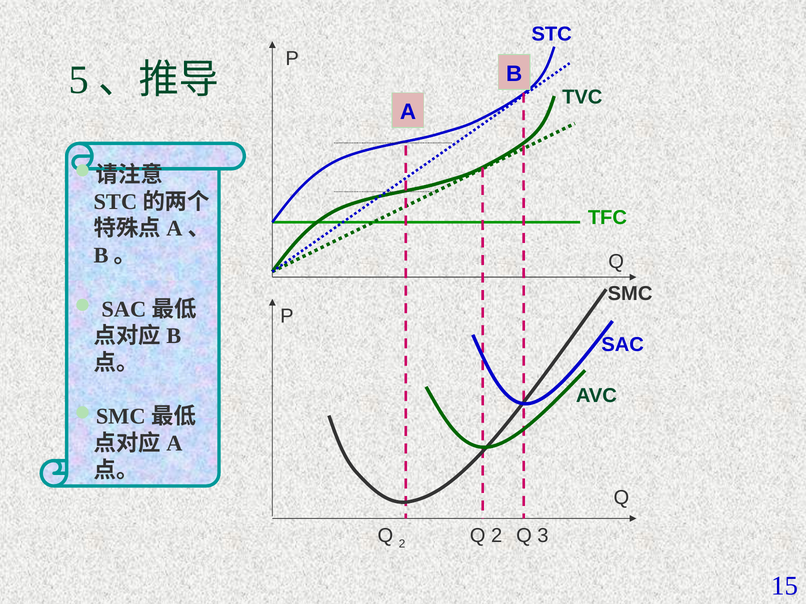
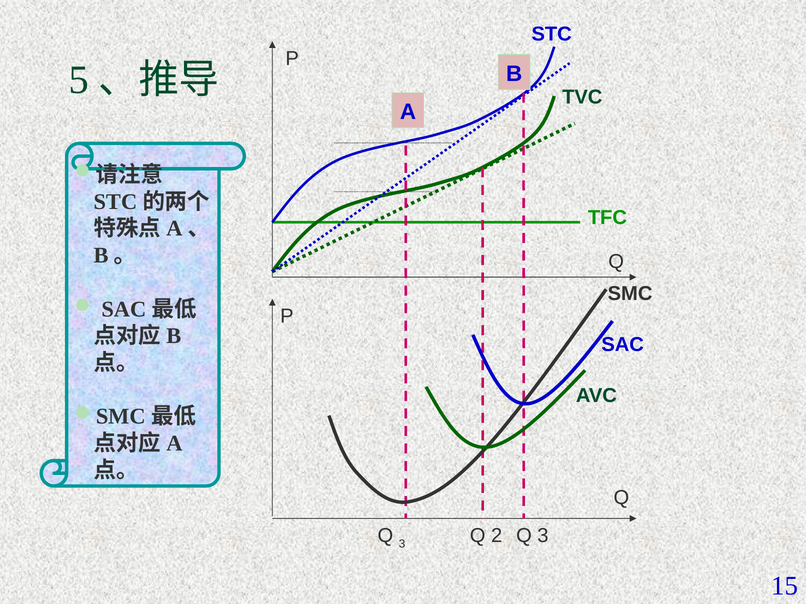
2: 2 -> 3 (402, 544)
